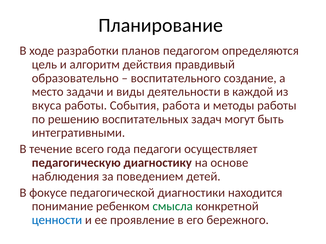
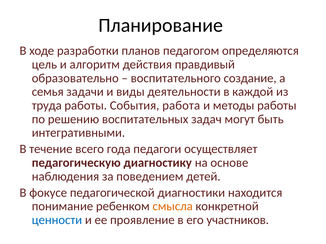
место: место -> семья (48, 92)
вкуса: вкуса -> труда (47, 106)
смысла colour: green -> orange (173, 207)
бережного: бережного -> участников (238, 220)
